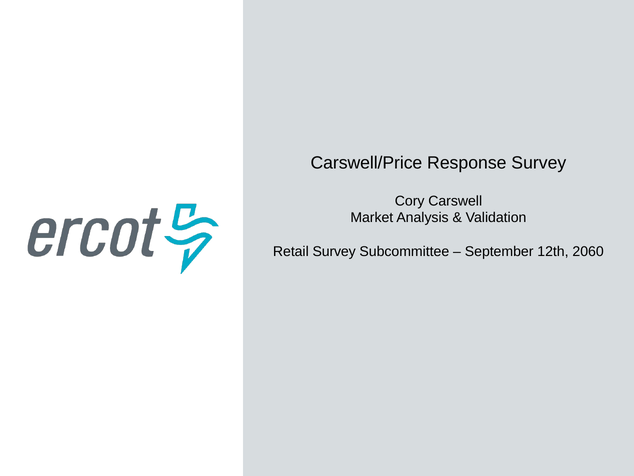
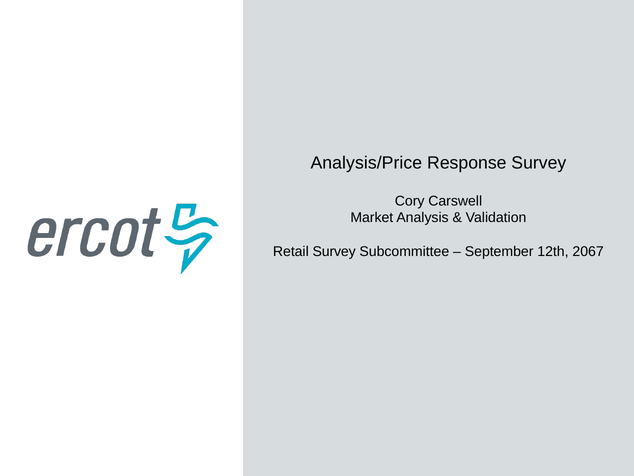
Carswell/Price: Carswell/Price -> Analysis/Price (366, 163)
2060: 2060 -> 2067 (588, 251)
